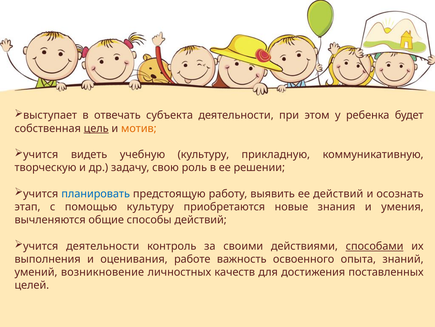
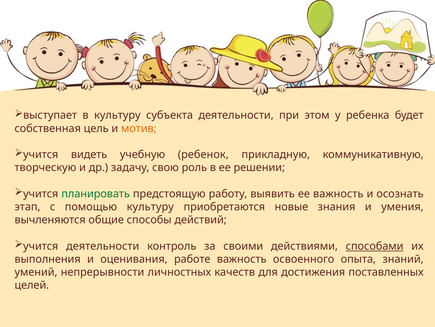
в отвечать: отвечать -> культуру (117, 115)
цель underline: present -> none (96, 128)
учебную культуру: культуру -> ребенок (203, 154)
планировать colour: blue -> green (96, 193)
ее действий: действий -> важность (338, 193)
возникновение: возникновение -> непрерывности (103, 272)
